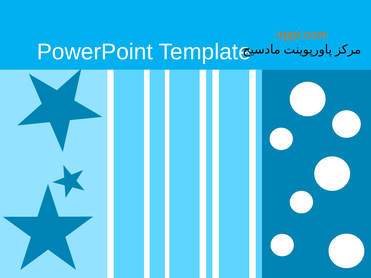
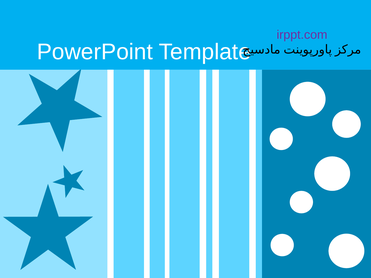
irppt.com colour: orange -> purple (302, 35)
